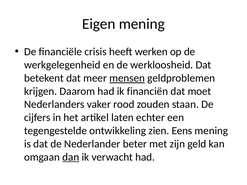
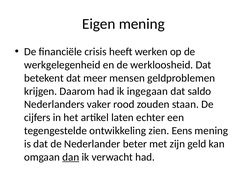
mensen underline: present -> none (127, 78)
financiën: financiën -> ingegaan (147, 91)
moet: moet -> saldo (199, 91)
